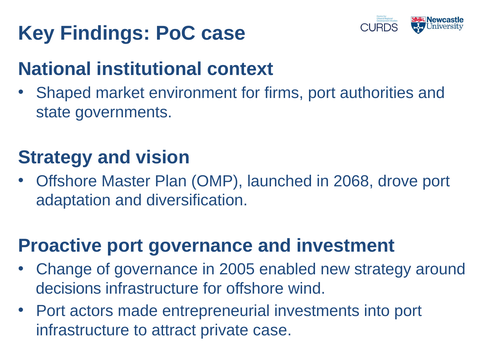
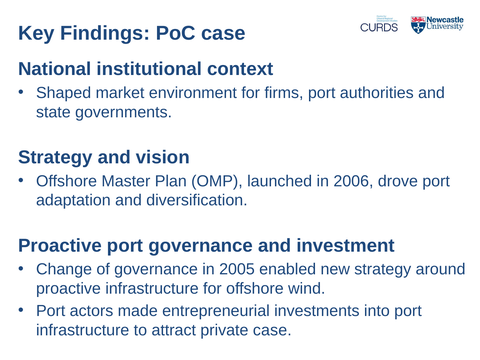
2068: 2068 -> 2006 (353, 181)
decisions: decisions -> proactive (68, 289)
